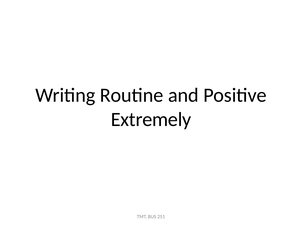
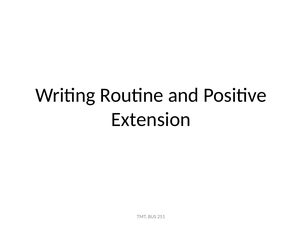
Extremely: Extremely -> Extension (151, 119)
